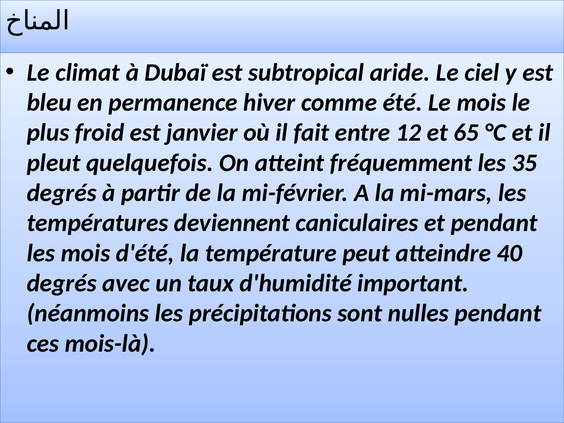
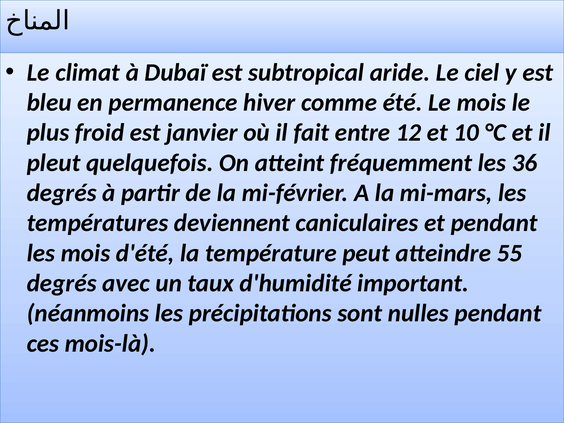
65: 65 -> 10 (466, 133)
35: 35 -> 36 (525, 163)
40: 40 -> 55 (509, 253)
